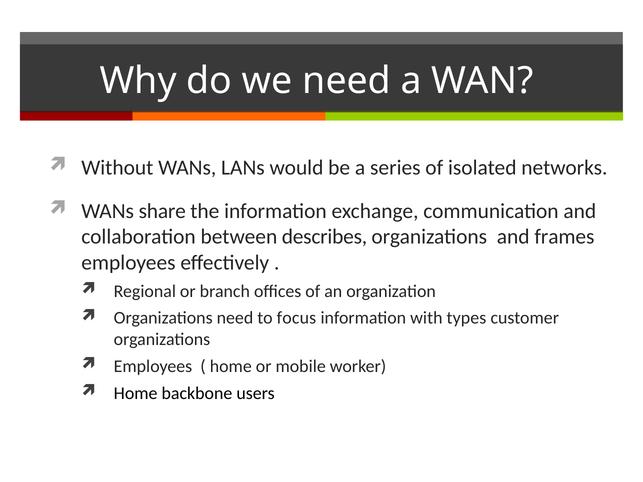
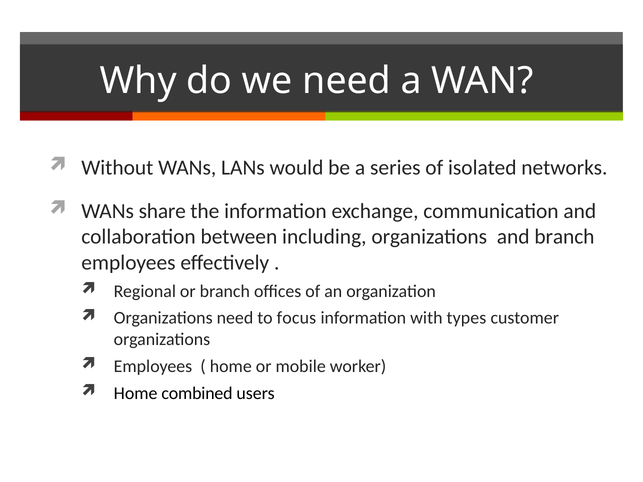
describes: describes -> including (324, 237)
and frames: frames -> branch (564, 237)
backbone: backbone -> combined (197, 393)
